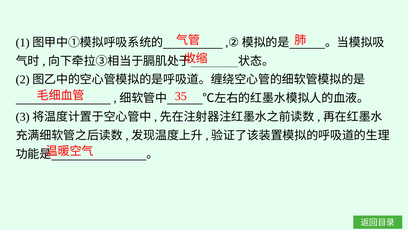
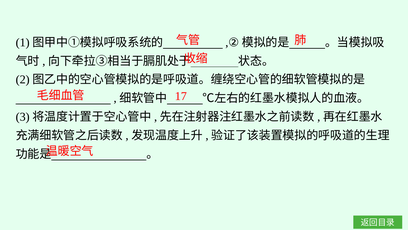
35: 35 -> 17 (181, 96)
